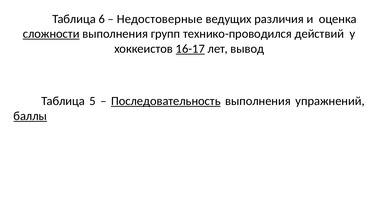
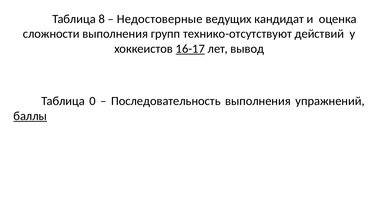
6: 6 -> 8 (102, 19)
различия: различия -> кандидат (279, 19)
сложности underline: present -> none (51, 34)
технико-проводился: технико-проводился -> технико-отсутствуют (237, 34)
5: 5 -> 0 (93, 101)
Последовательность underline: present -> none (166, 101)
